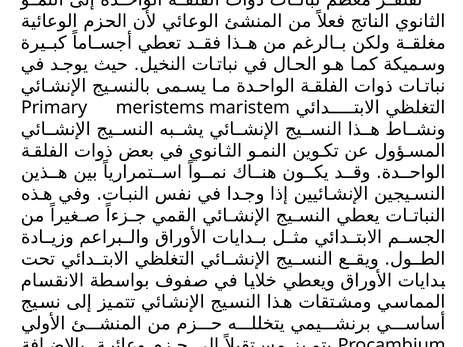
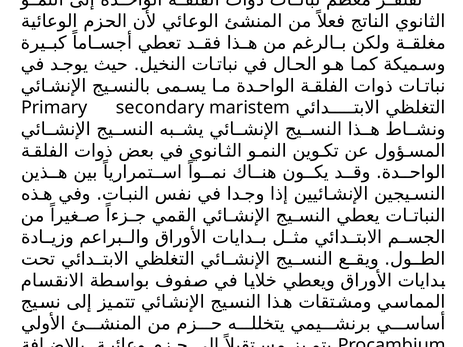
meristems: meristems -> secondary (160, 108)
